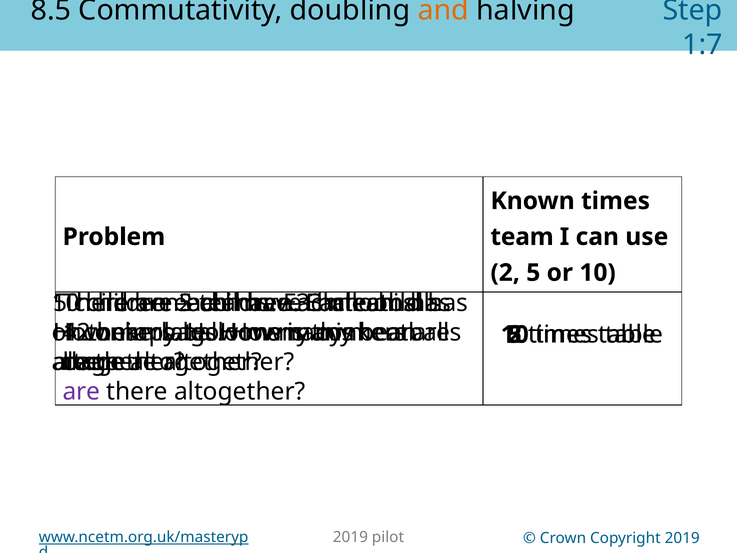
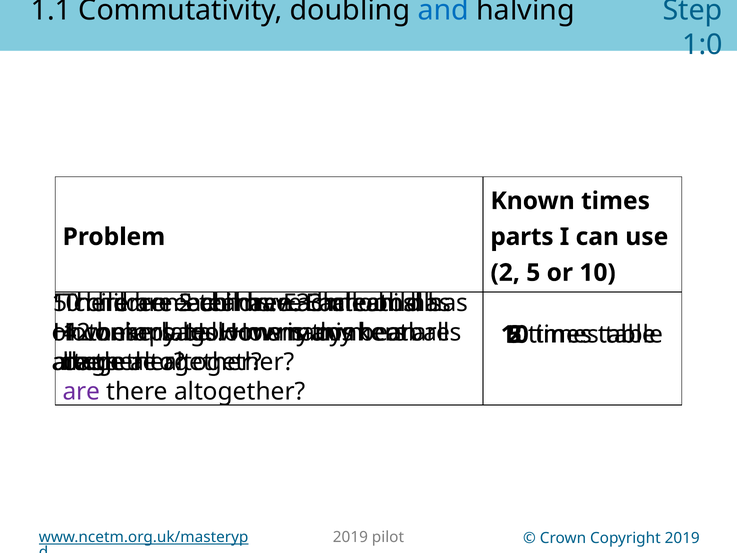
8.5: 8.5 -> 1.1 (51, 10)
and colour: orange -> blue (443, 10)
1:7: 1:7 -> 1:0 (702, 45)
team: team -> parts (522, 237)
